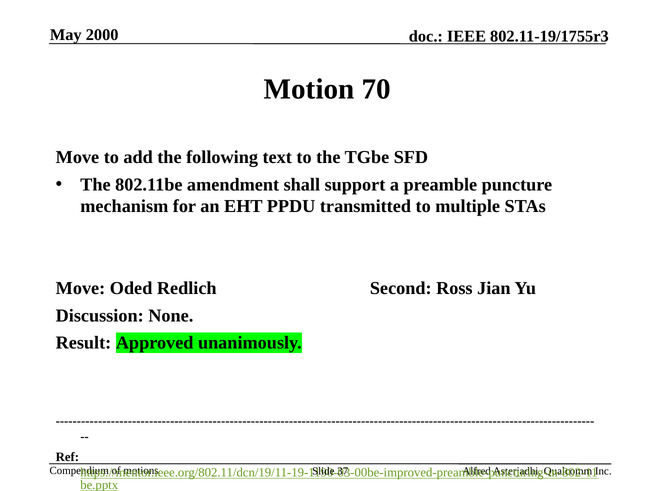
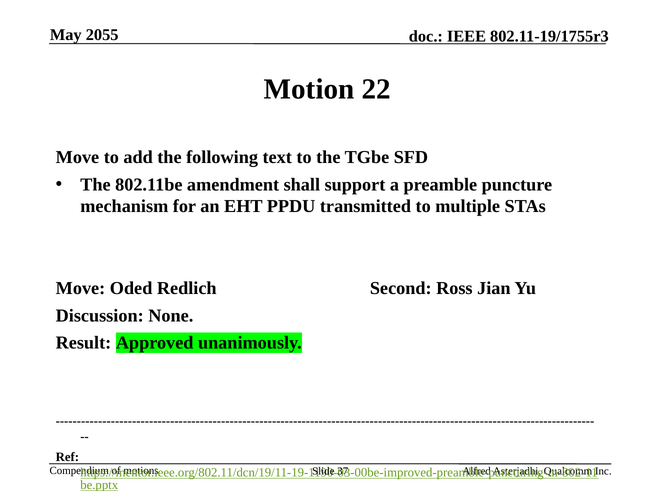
2000: 2000 -> 2055 (102, 35)
70: 70 -> 22 (376, 89)
